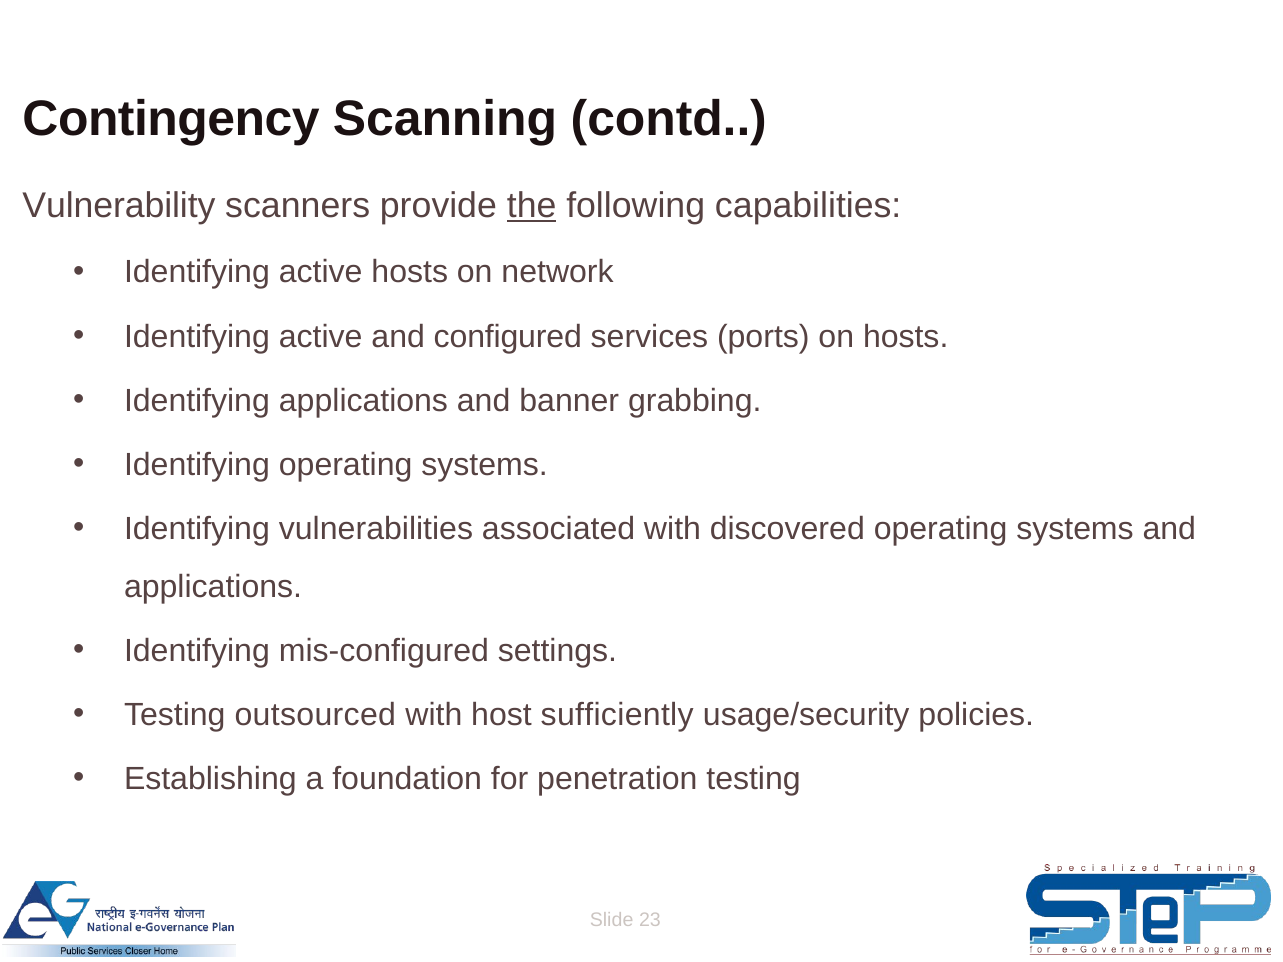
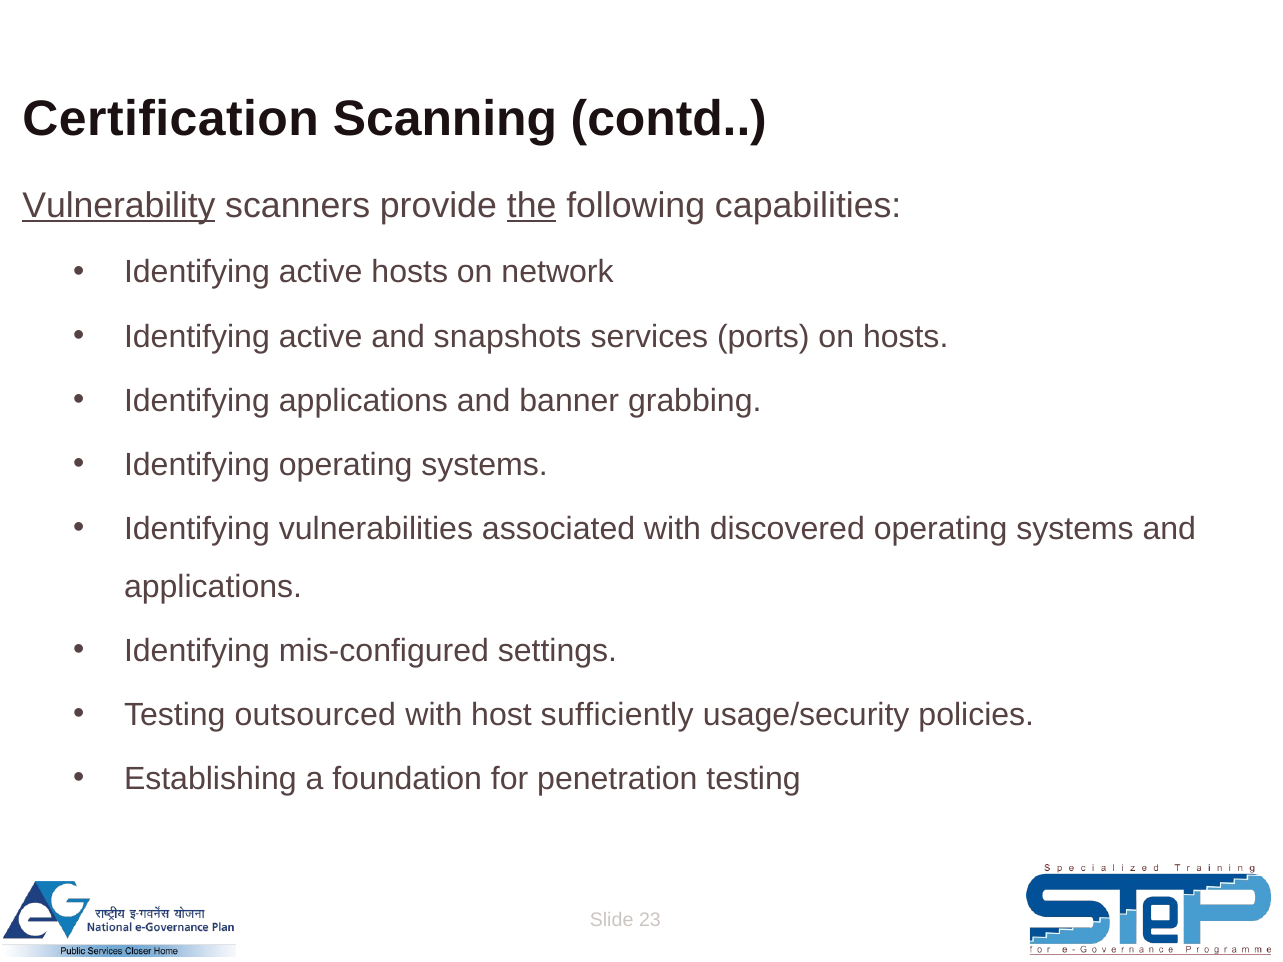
Contingency: Contingency -> Certification (171, 119)
Vulnerability underline: none -> present (119, 206)
configured: configured -> snapshots (508, 337)
